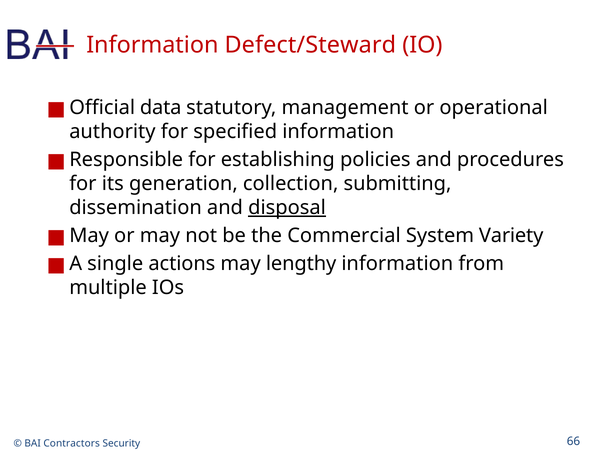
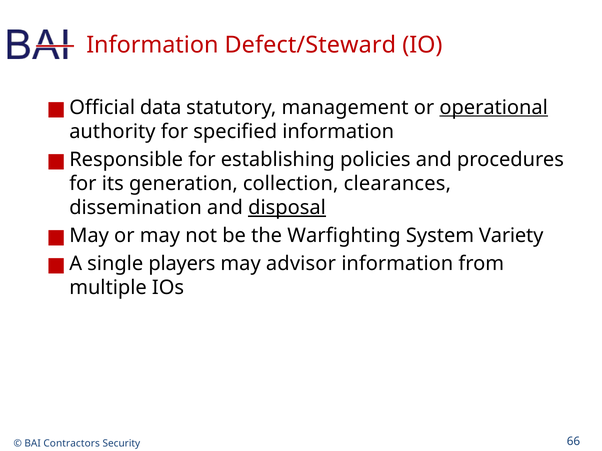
operational underline: none -> present (494, 108)
submitting: submitting -> clearances (397, 184)
Commercial: Commercial -> Warfighting (344, 236)
actions: actions -> players (182, 264)
lengthy: lengthy -> advisor (301, 264)
